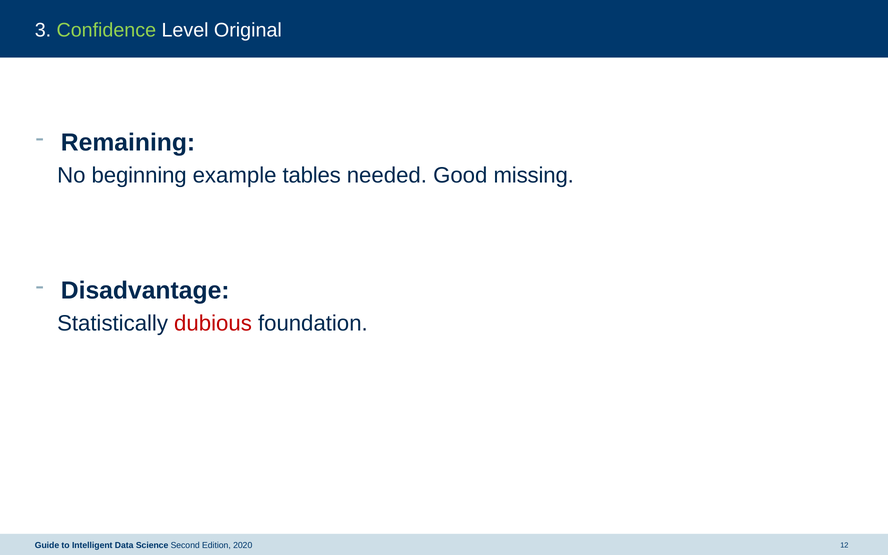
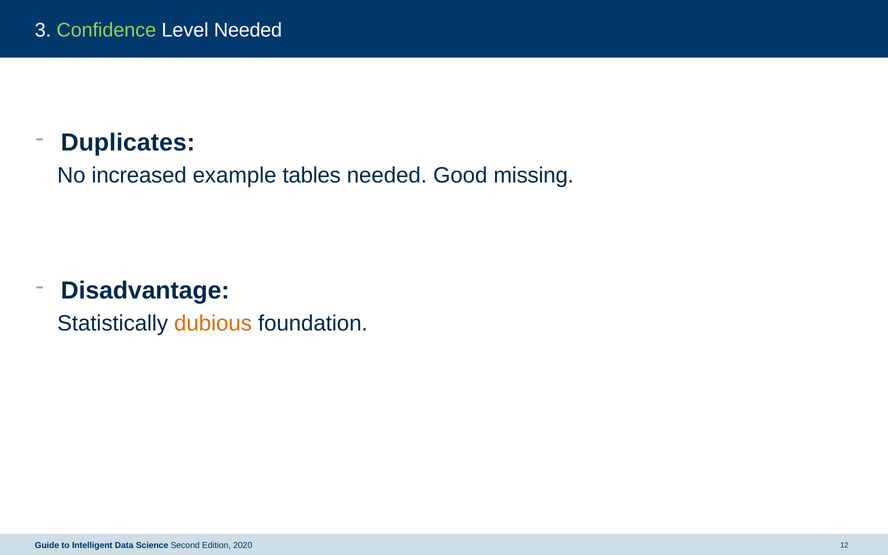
Level Original: Original -> Needed (248, 30)
Remaining: Remaining -> Duplicates (128, 143)
beginning: beginning -> increased (139, 175)
dubious colour: red -> orange (213, 323)
